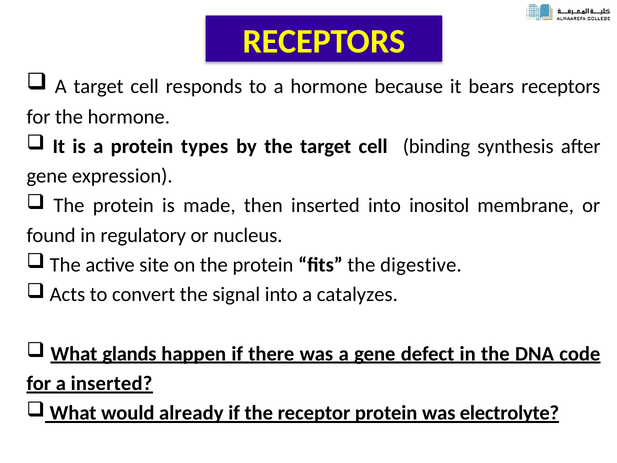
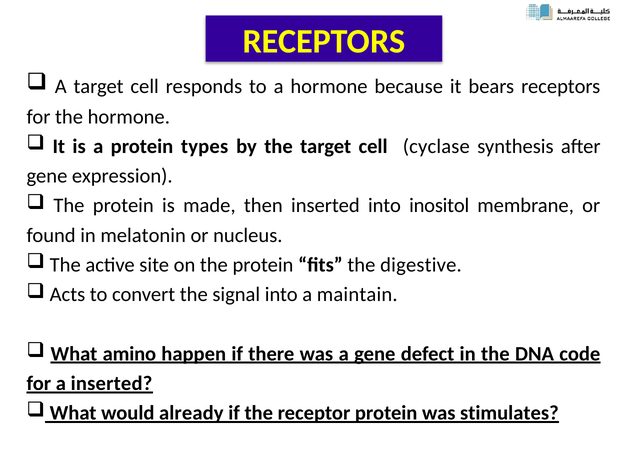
binding: binding -> cyclase (436, 146)
regulatory: regulatory -> melatonin (143, 235)
catalyzes: catalyzes -> maintain (357, 294)
glands: glands -> amino (129, 354)
electrolyte: electrolyte -> stimulates (509, 413)
